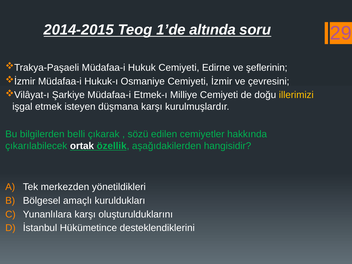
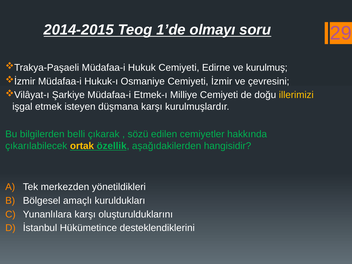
altında: altında -> olmayı (213, 30)
şeflerinin: şeflerinin -> kurulmuş (267, 68)
ortak colour: white -> yellow (82, 146)
